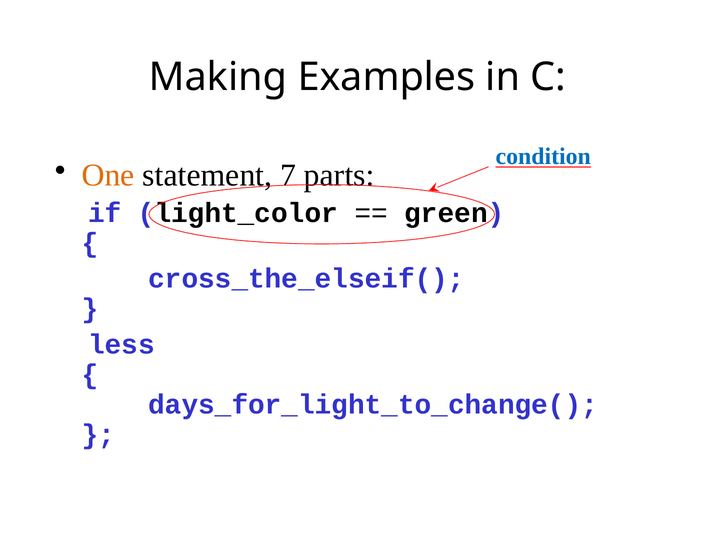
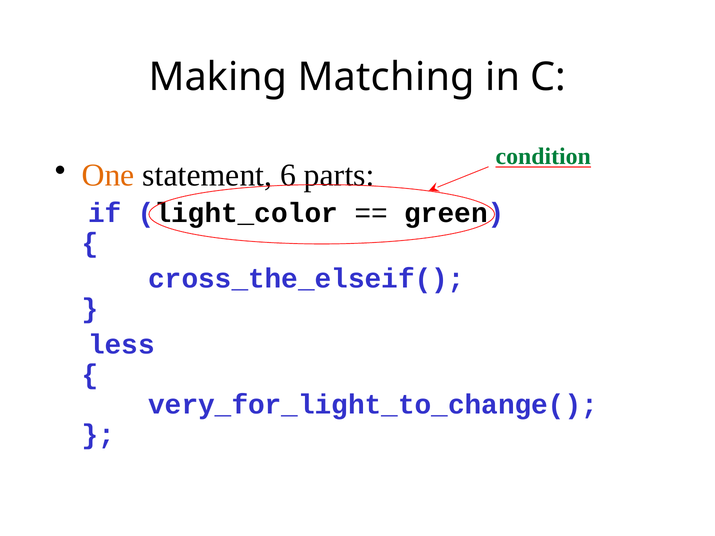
Examples: Examples -> Matching (386, 77)
condition colour: blue -> green (543, 156)
7: 7 -> 6 (288, 175)
days_for_light_to_change(: days_for_light_to_change( -> very_for_light_to_change( (373, 405)
